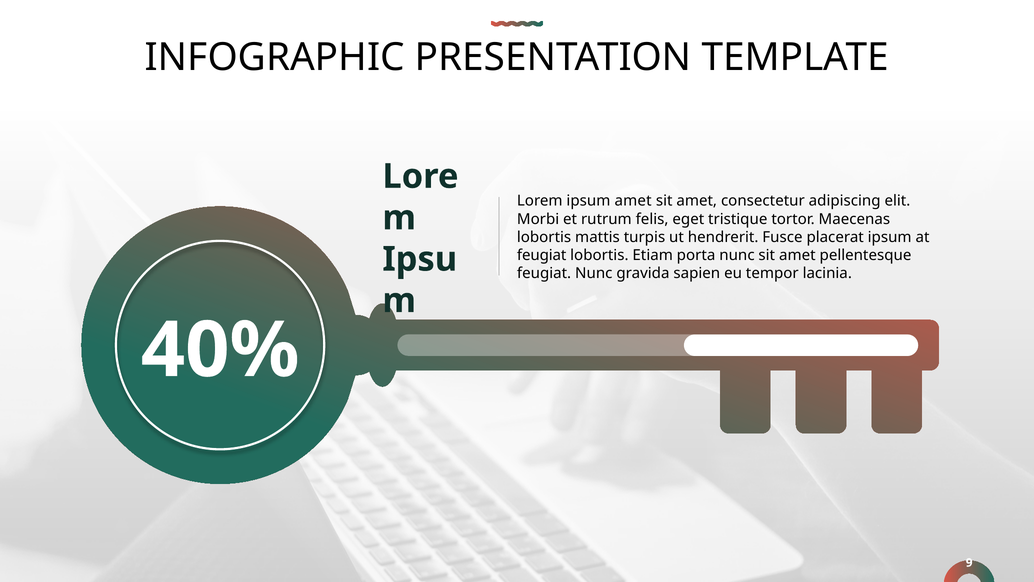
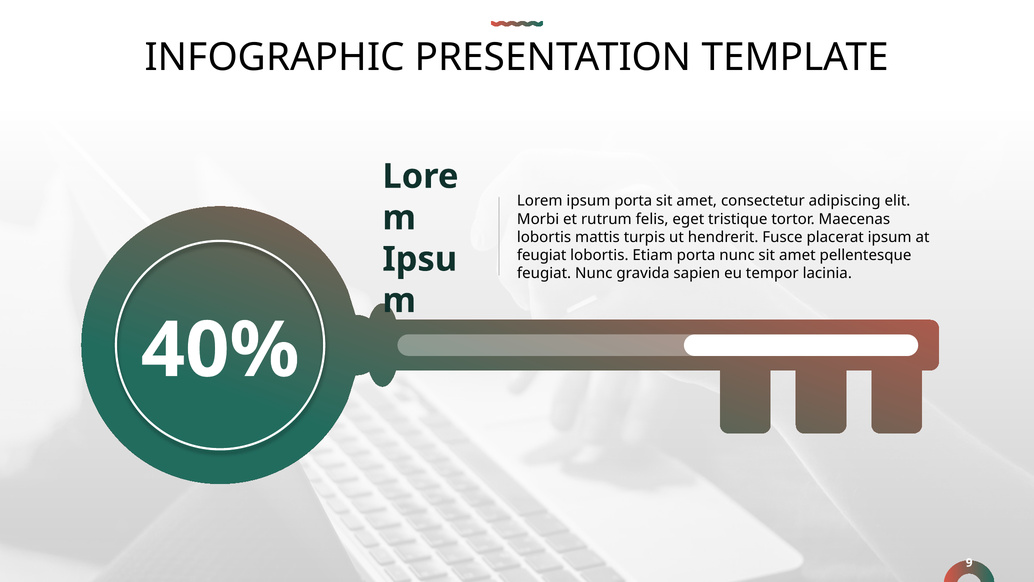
ipsum amet: amet -> porta (633, 201)
